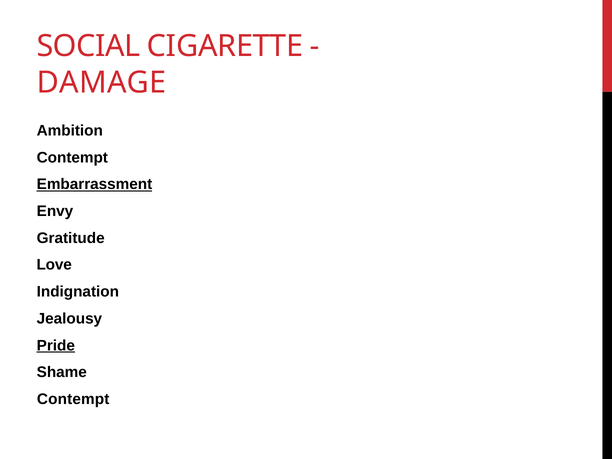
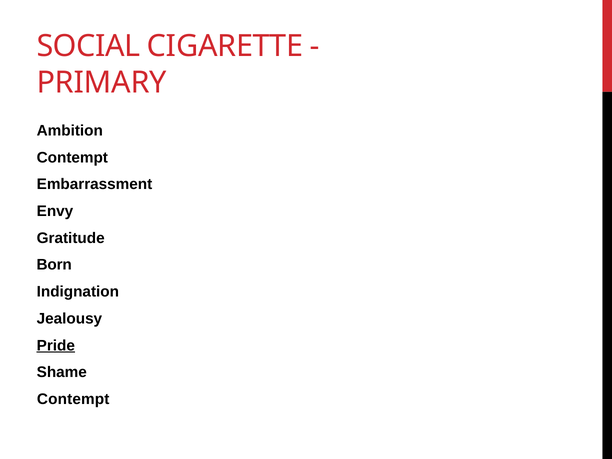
DAMAGE: DAMAGE -> PRIMARY (102, 83)
Embarrassment underline: present -> none (94, 184)
Love: Love -> Born (54, 265)
